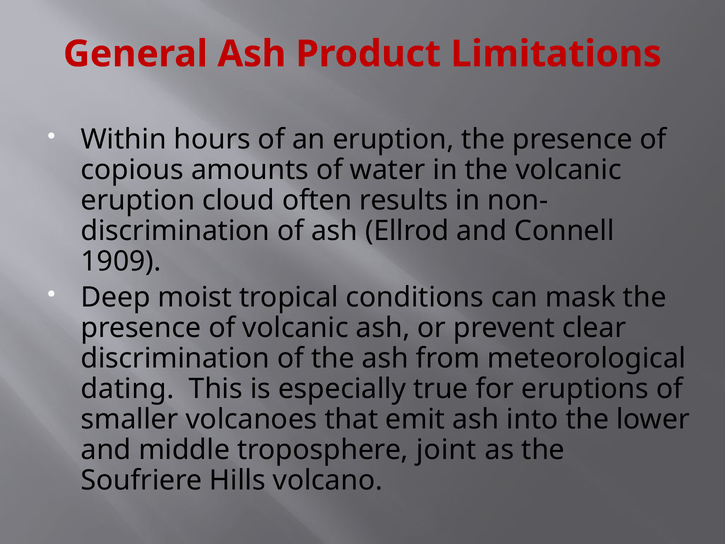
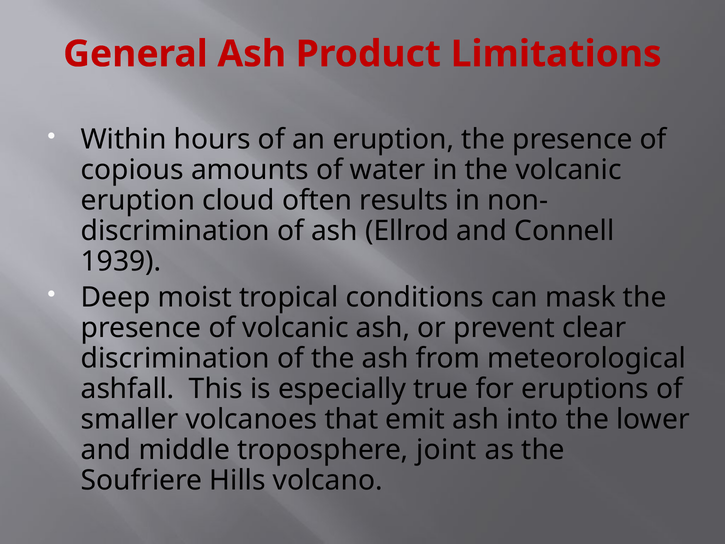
1909: 1909 -> 1939 (121, 261)
dating: dating -> ashfall (128, 389)
